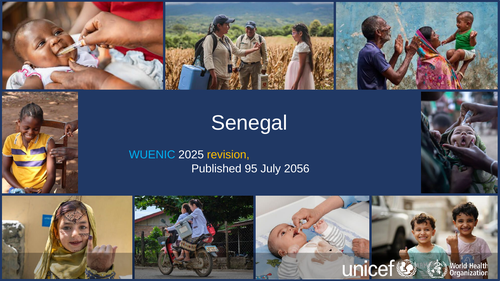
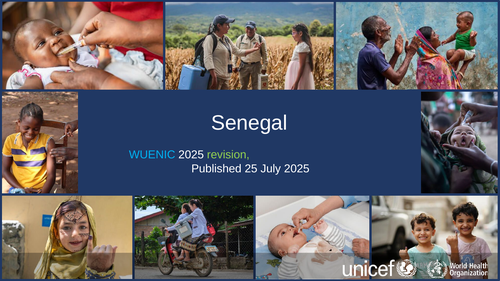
revision colour: yellow -> light green (228, 155)
95: 95 -> 25 (251, 169)
July 2056: 2056 -> 2025 (297, 169)
